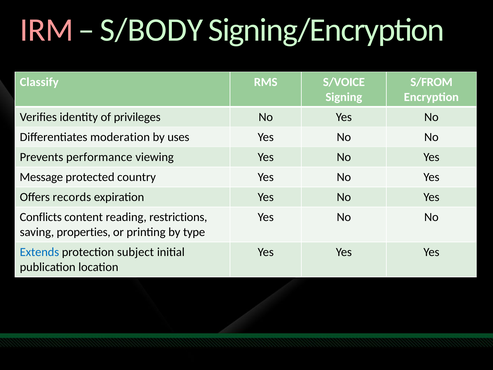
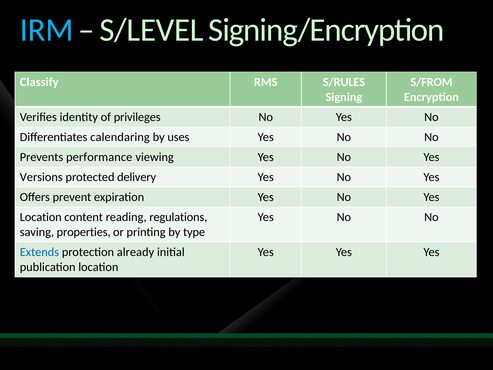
IRM colour: pink -> light blue (47, 30)
S/BODY: S/BODY -> S/LEVEL (152, 30)
S/VOICE: S/VOICE -> S/RULES (344, 82)
moderation: moderation -> calendaring (120, 137)
Message: Message -> Versions (41, 177)
country: country -> delivery (137, 177)
records: records -> prevent (72, 197)
Conflicts: Conflicts -> Location (41, 217)
restrictions: restrictions -> regulations (178, 217)
subject: subject -> already (135, 252)
